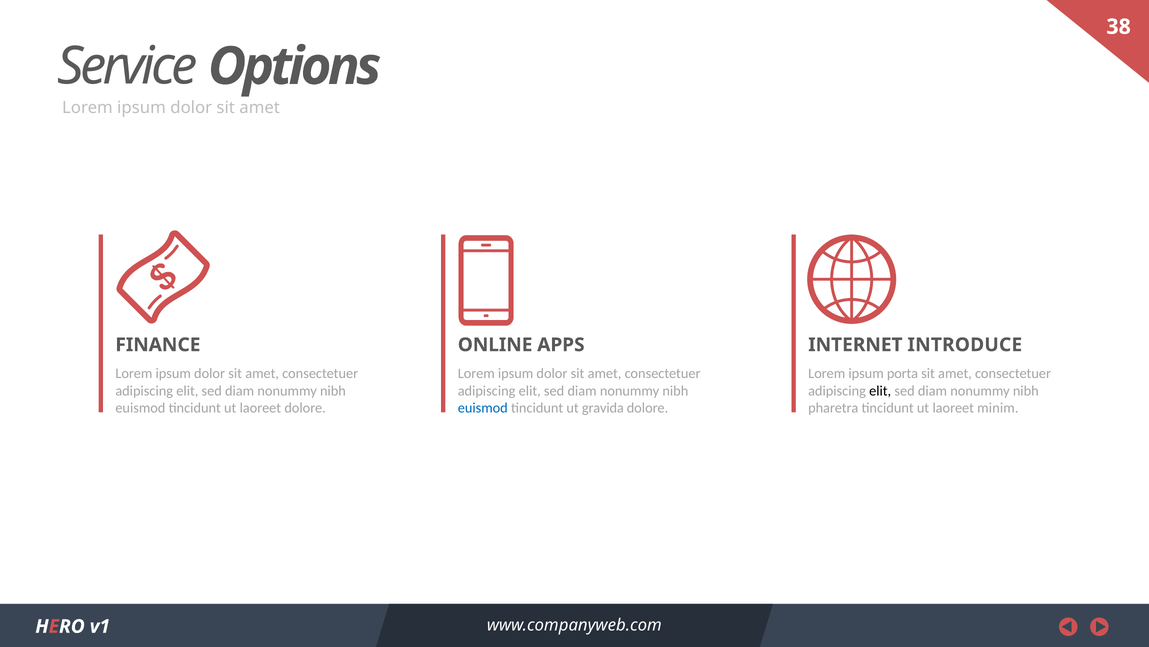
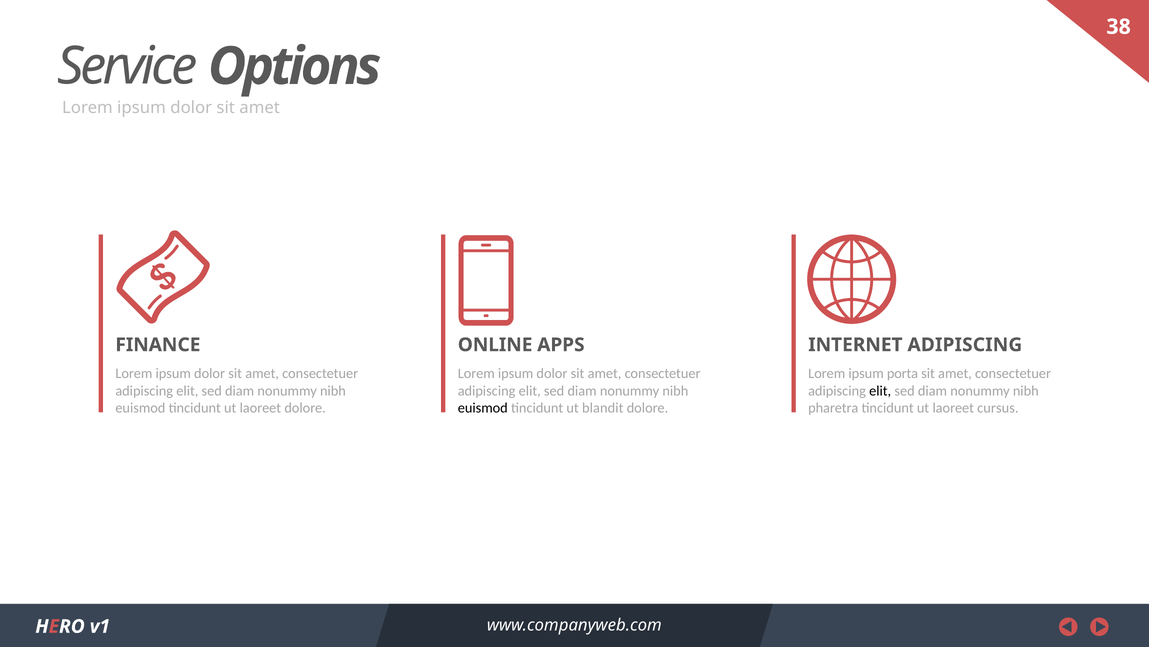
INTERNET INTRODUCE: INTRODUCE -> ADIPISCING (965, 344)
euismod colour: blue -> black (483, 408)
gravida: gravida -> blandit (603, 408)
minim: minim -> cursus (998, 408)
